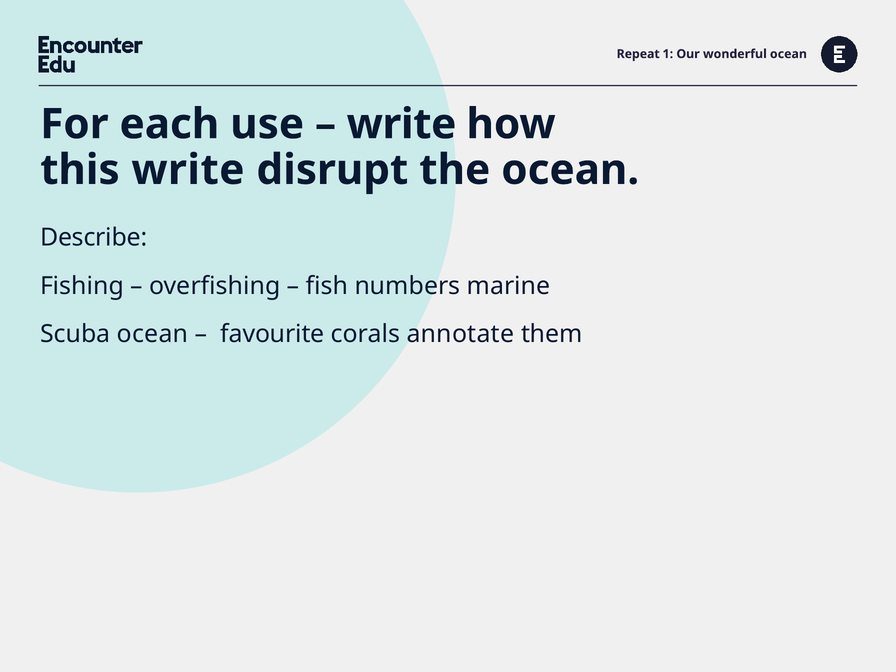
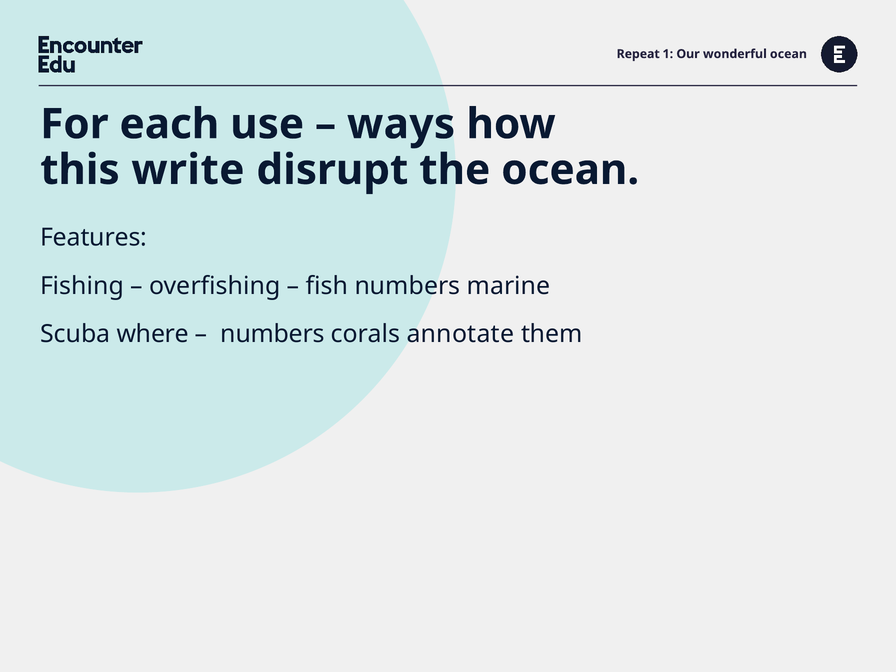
write: write -> ways (401, 124)
Describe: Describe -> Features (94, 238)
Scuba ocean: ocean -> where (153, 334)
favourite: favourite -> numbers (272, 334)
